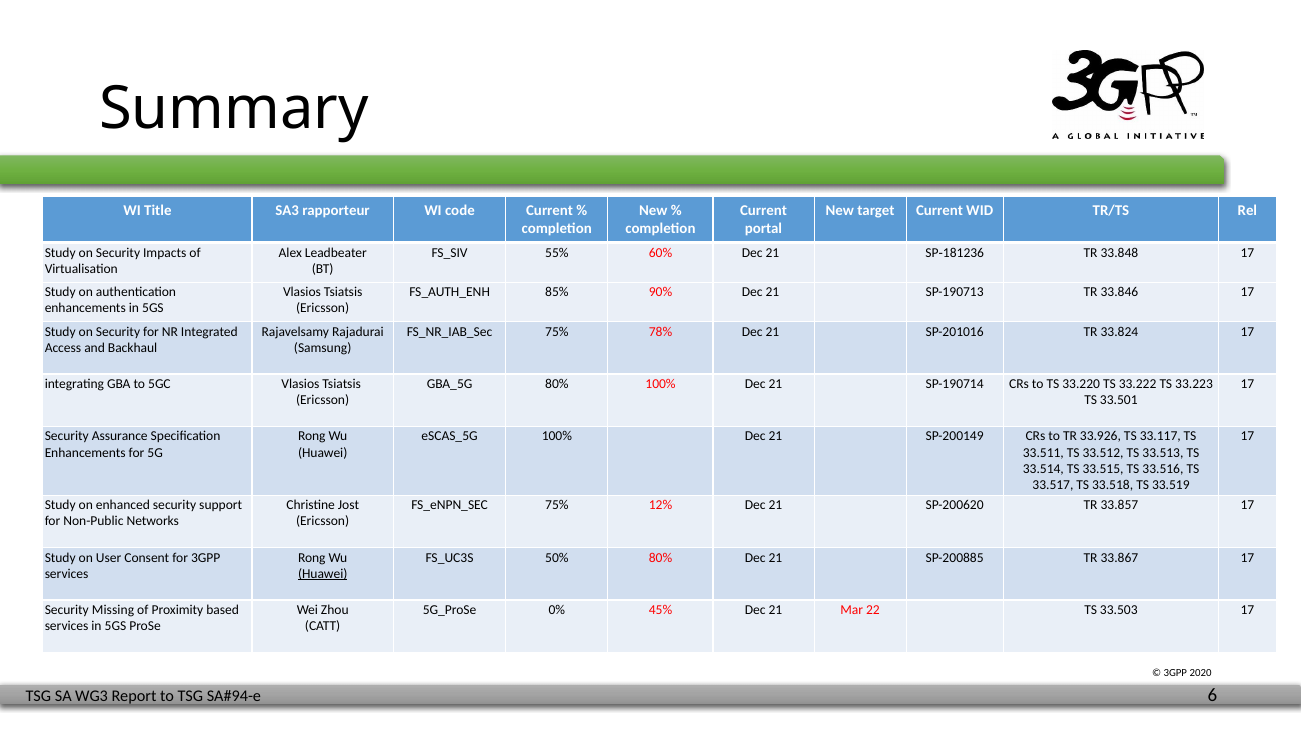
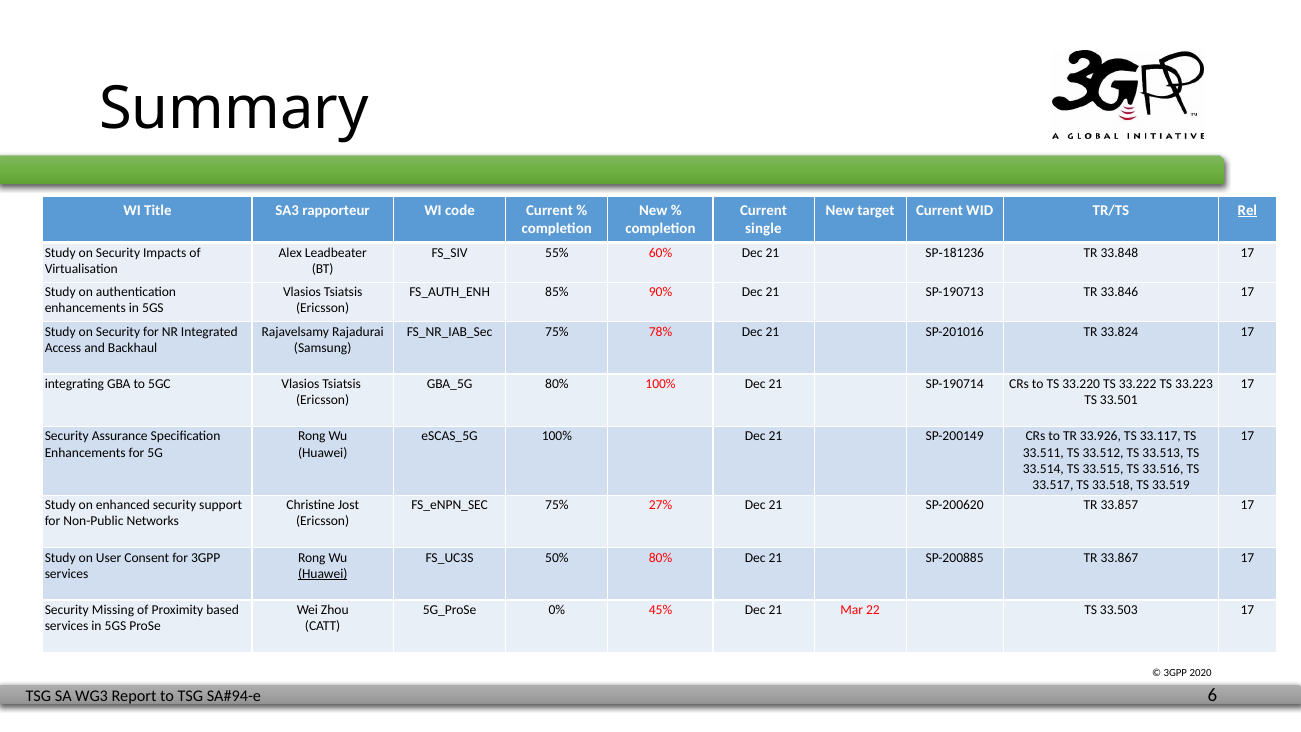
Rel underline: none -> present (1247, 210)
portal: portal -> single (763, 229)
12%: 12% -> 27% (661, 505)
